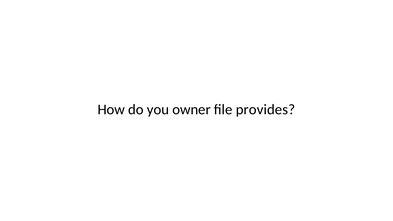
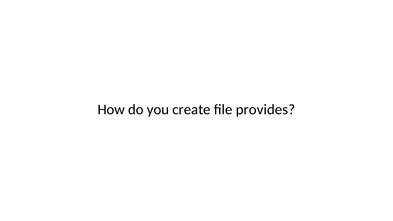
owner: owner -> create (191, 110)
